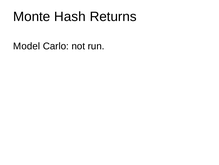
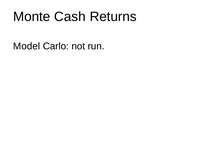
Hash: Hash -> Cash (70, 17)
